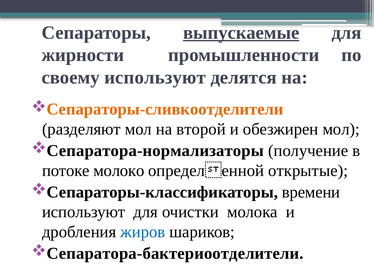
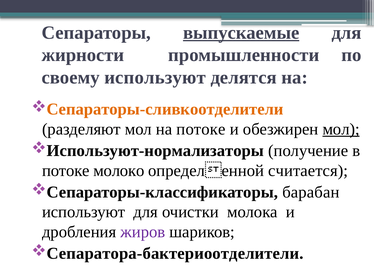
на второй: второй -> потоке (201, 129)
мол underline: none -> present (341, 129)
Сепаратора-нормализаторы: Сепаратора-нормализаторы -> Используют-нормализаторы (155, 151)
открытые: открытые -> считается (308, 171)
времени: времени -> барабан (311, 192)
жиров colour: blue -> purple (143, 232)
